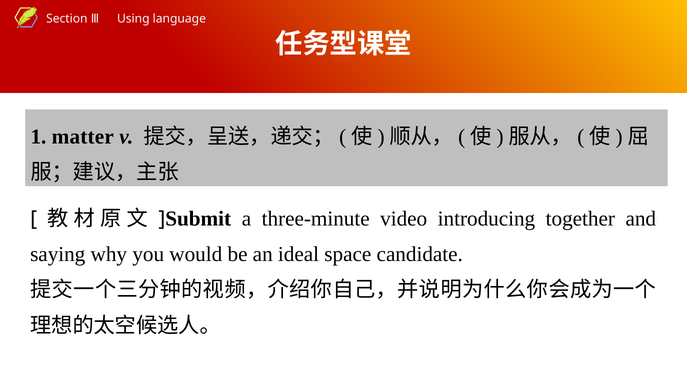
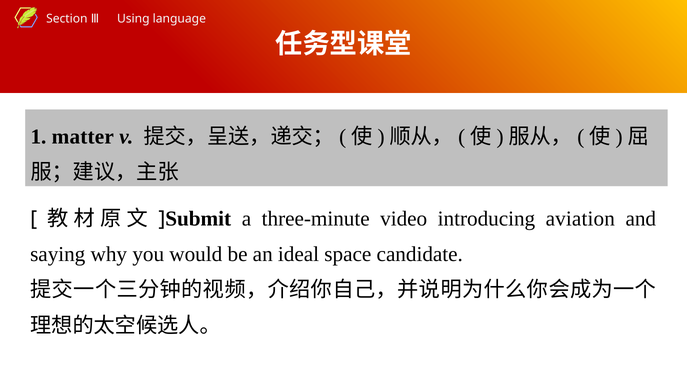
together: together -> aviation (580, 218)
